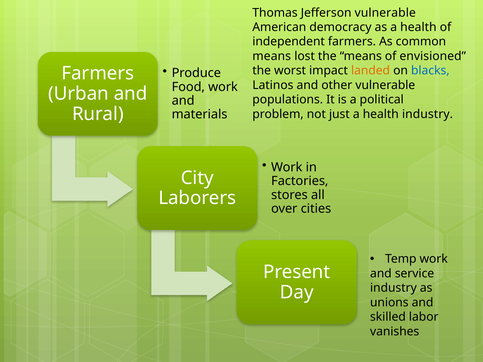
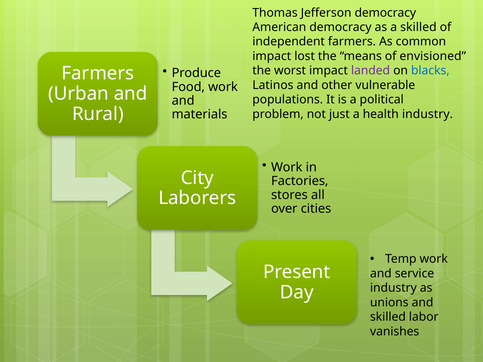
Jefferson vulnerable: vulnerable -> democracy (385, 13)
as a health: health -> skilled (418, 27)
means: means -> impact (272, 56)
landed colour: orange -> purple (371, 71)
